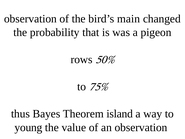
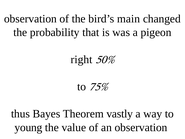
rows: rows -> right (81, 59)
island: island -> vastly (120, 114)
